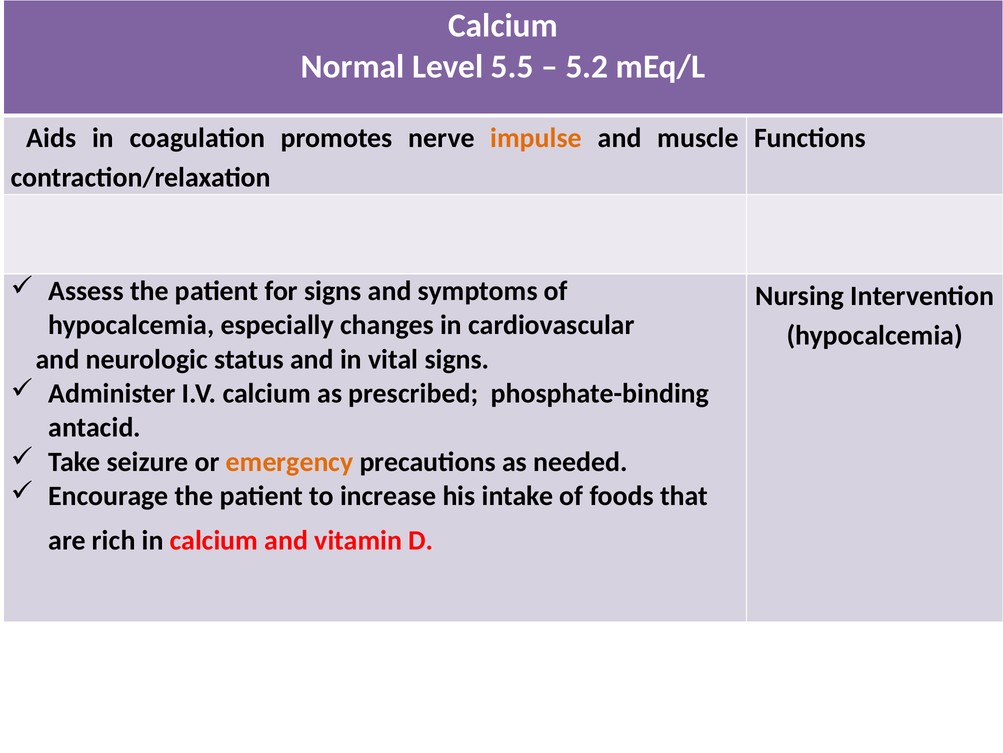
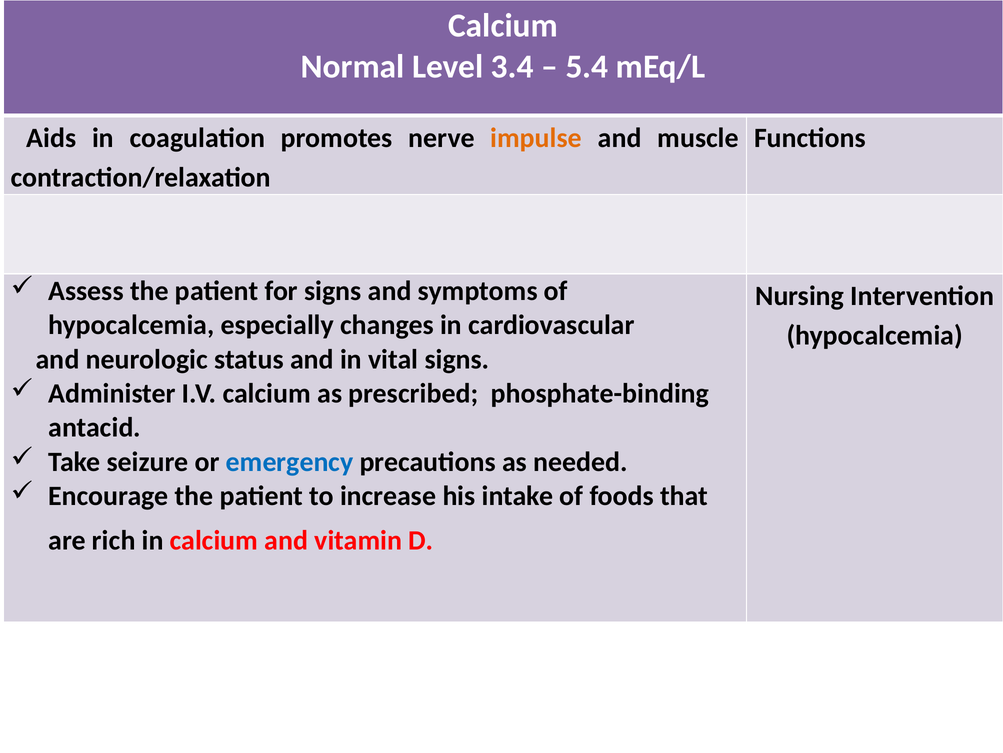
5.5: 5.5 -> 3.4 (512, 67)
5.2: 5.2 -> 5.4 (587, 67)
emergency colour: orange -> blue (290, 461)
